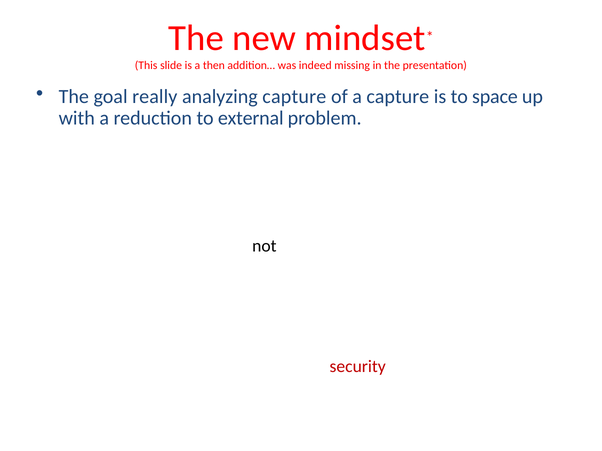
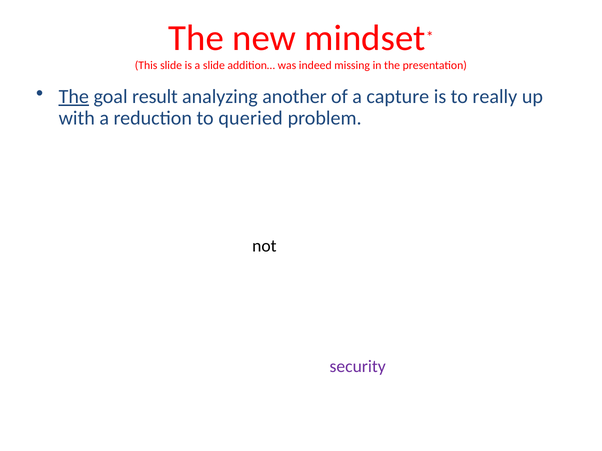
a then: then -> slide (214, 66)
The underline: none -> present (74, 97)
goal really: really -> result (155, 97)
analyzing capture: capture -> another (294, 97)
space: space -> really (495, 97)
to external: external -> queried (251, 118)
security colour: red -> purple (358, 367)
